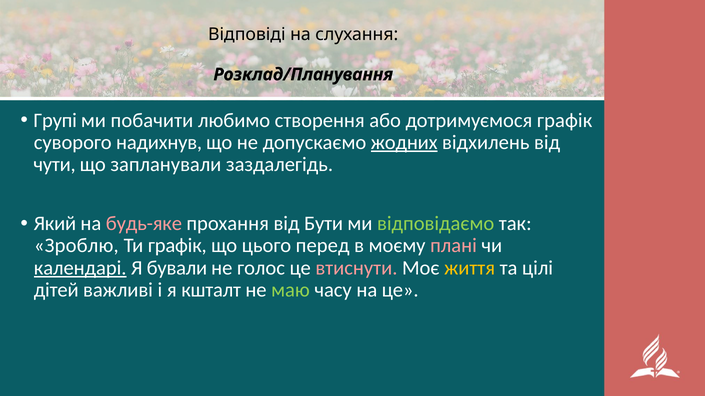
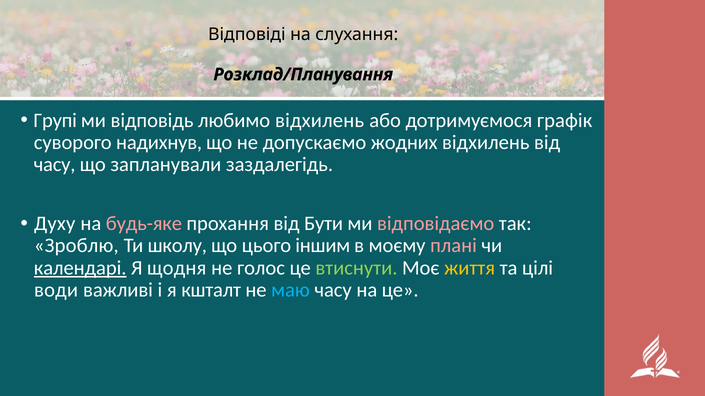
побачити: побачити -> відповідь (152, 121)
любимо створення: створення -> відхилень (320, 121)
жодних underline: present -> none (404, 143)
чути: чути -> часу (55, 165)
Який: Який -> Духу (55, 224)
відповідаємо colour: light green -> pink (436, 224)
Ти графік: графік -> школу (177, 246)
перед: перед -> іншим (323, 246)
бували: бували -> щодня (177, 268)
втиснути colour: pink -> light green (356, 268)
дітей: дітей -> води (56, 290)
маю colour: light green -> light blue (290, 290)
